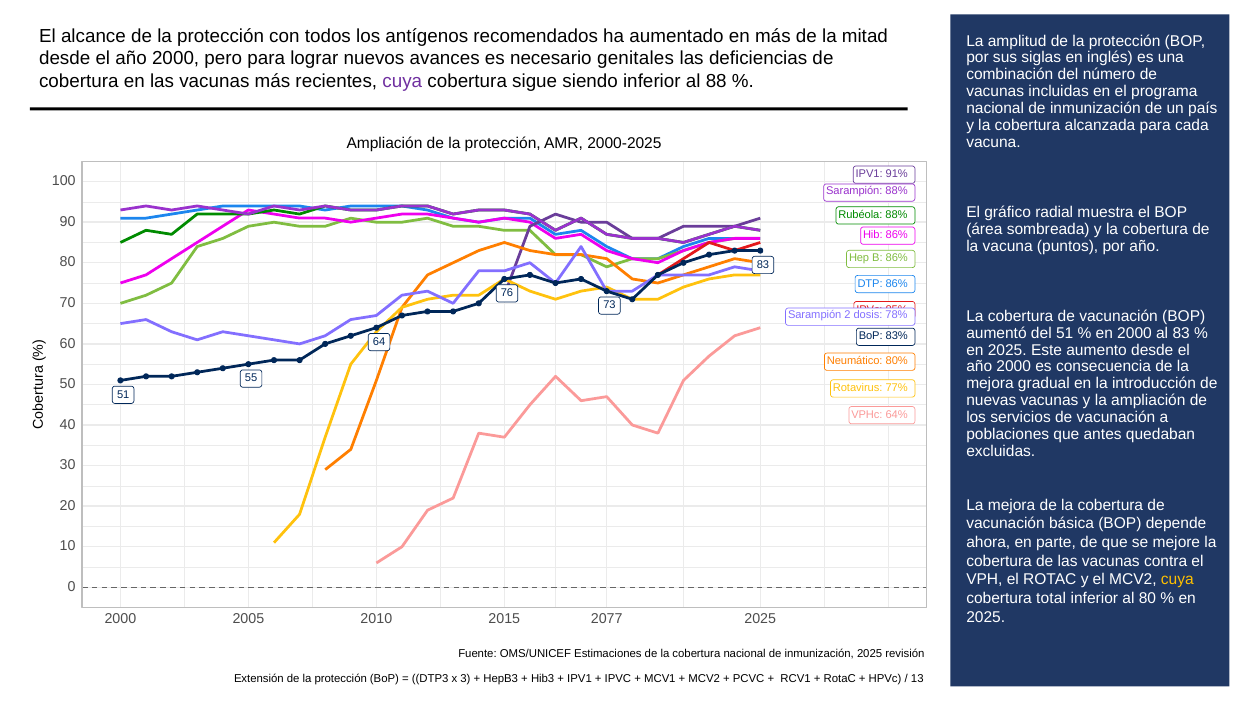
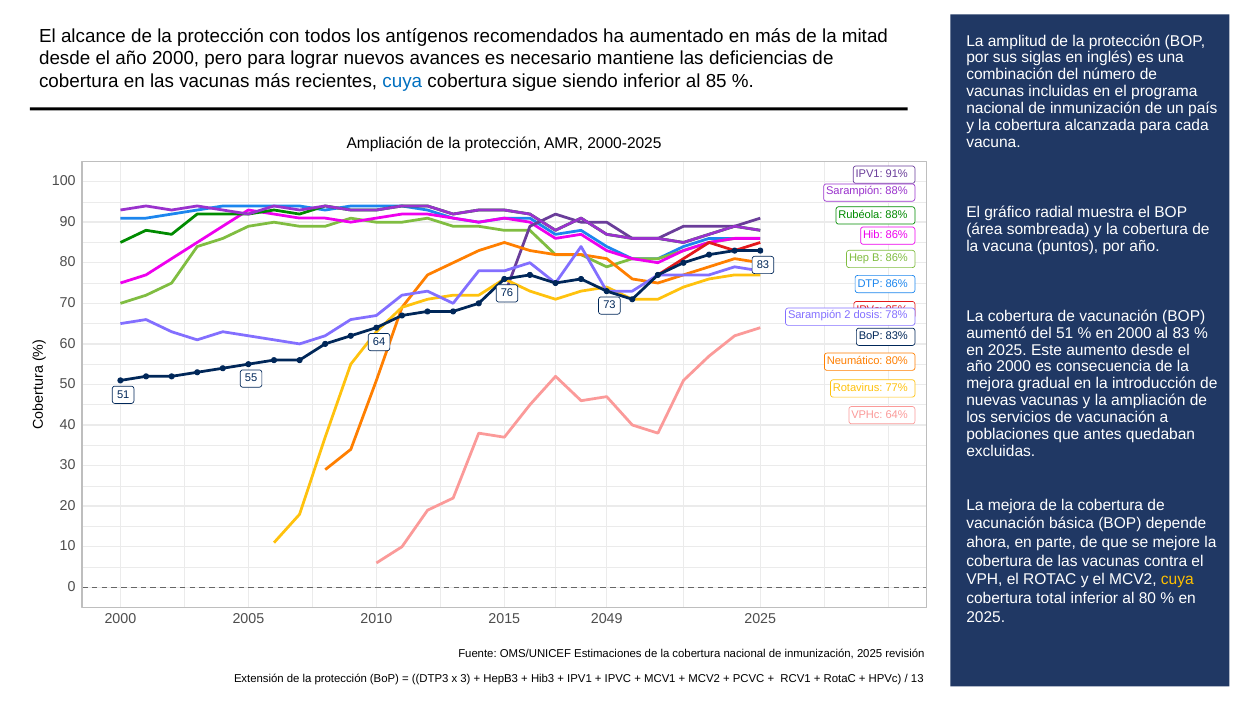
genitales: genitales -> mantiene (636, 58)
cuya colour: purple -> blue (402, 81)
88: 88 -> 85 (716, 81)
2077: 2077 -> 2049 (607, 618)
